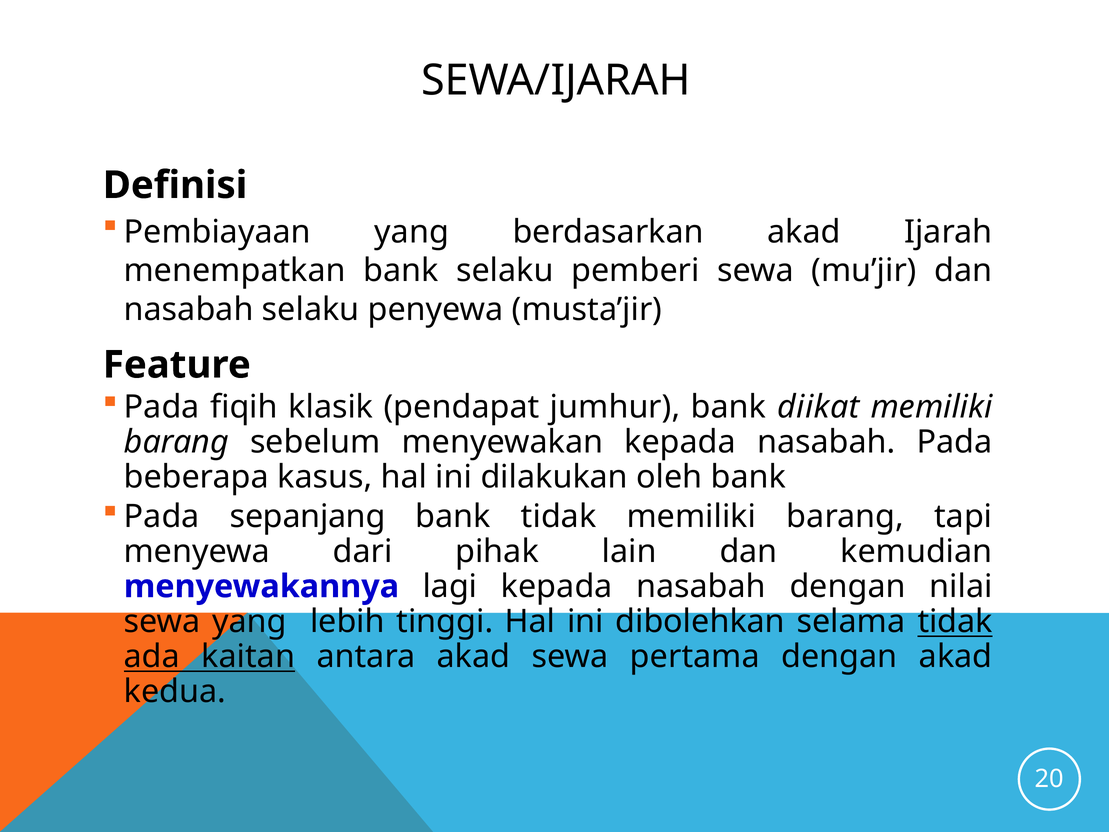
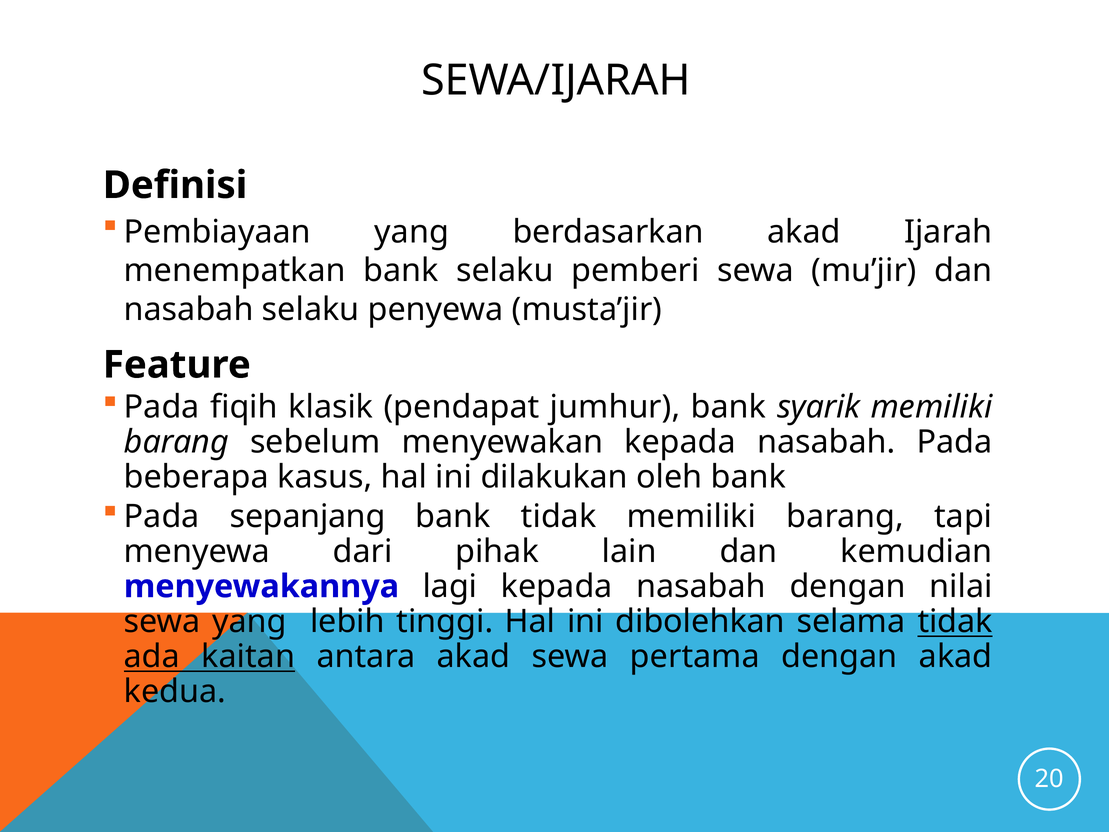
diikat: diikat -> syarik (819, 407)
